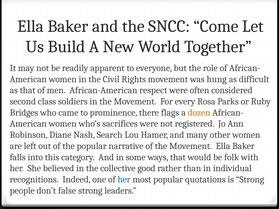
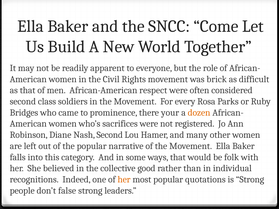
hung: hung -> brick (217, 79)
flags: flags -> your (170, 113)
Nash Search: Search -> Second (110, 135)
her colour: blue -> orange (124, 180)
